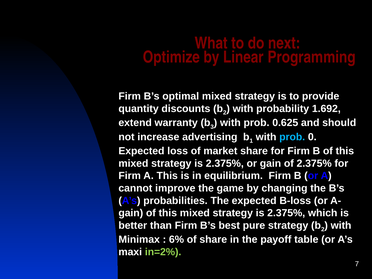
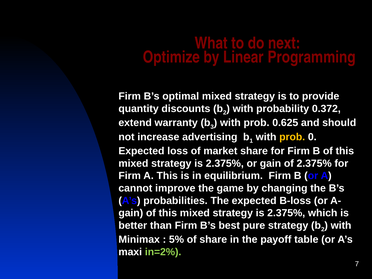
1.692: 1.692 -> 0.372 (326, 109)
prob colour: light blue -> yellow (292, 137)
6%: 6% -> 5% (176, 240)
